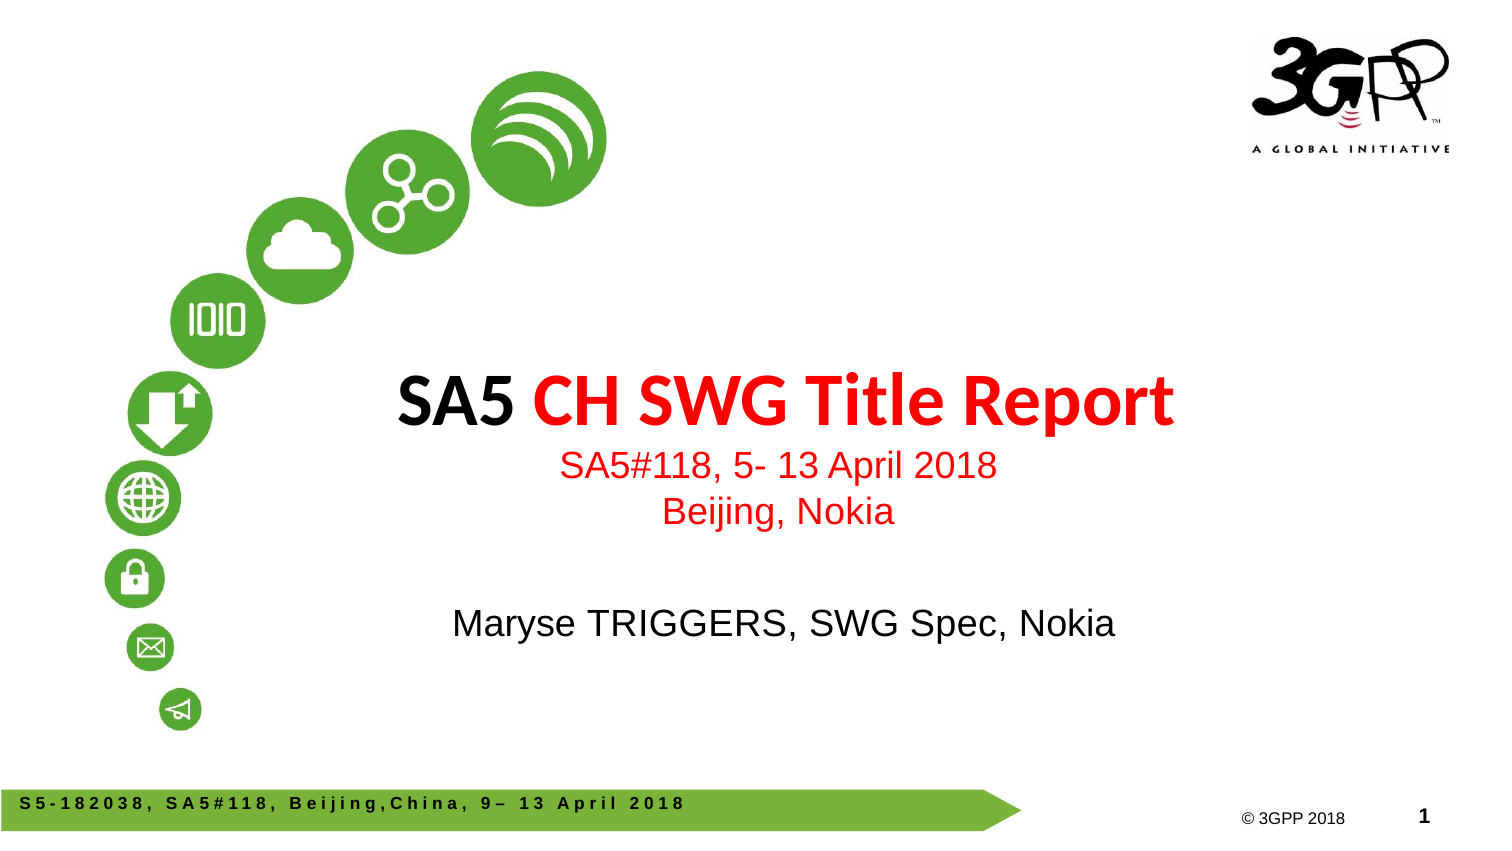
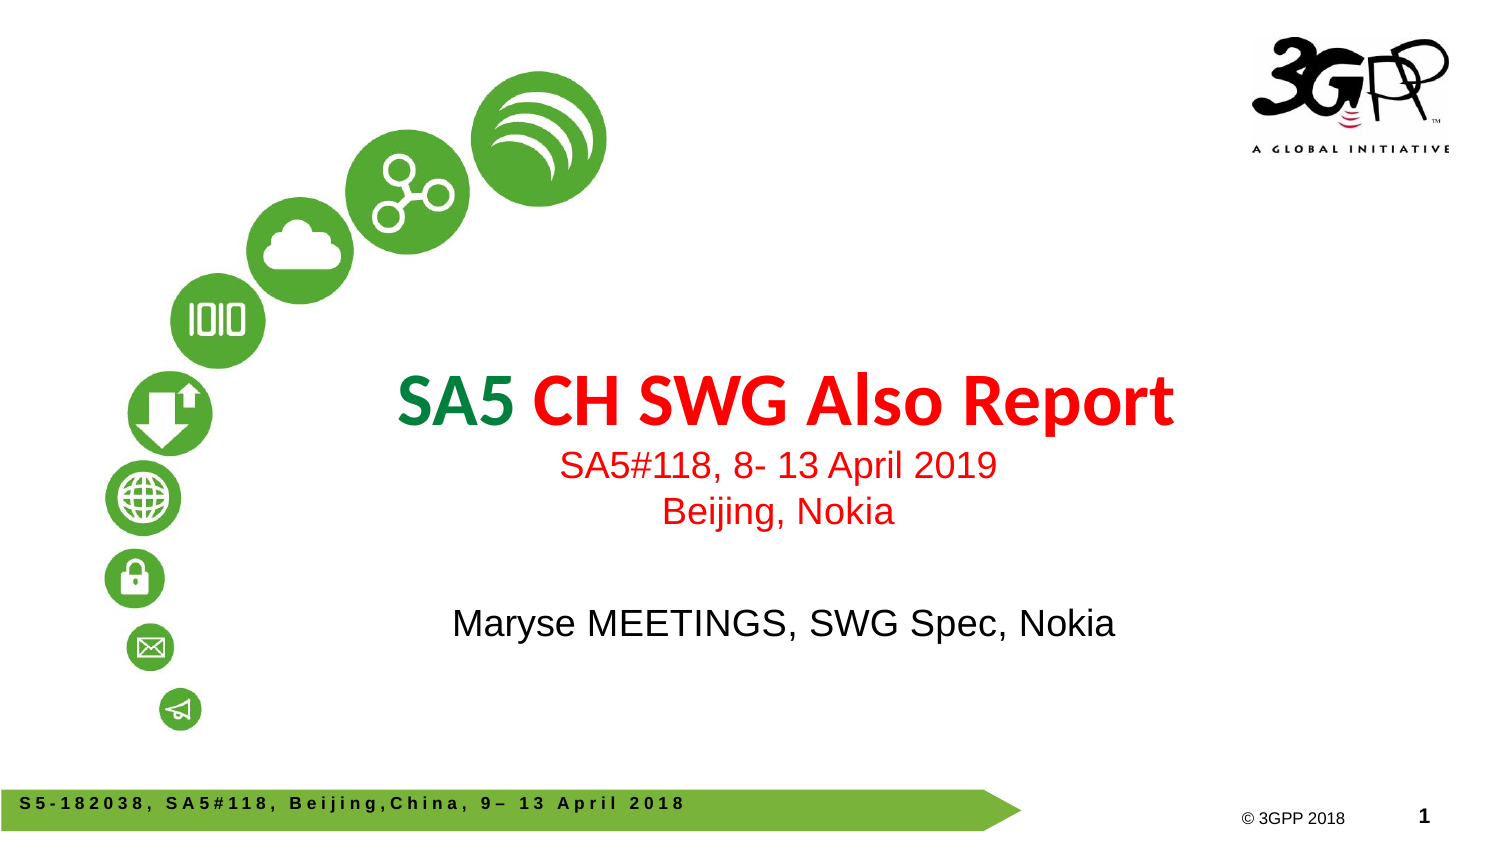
SA5 colour: black -> green (457, 401)
Title: Title -> Also (875, 401)
5-: 5- -> 8- (750, 466)
April 2018: 2018 -> 2019 (956, 466)
TRIGGERS: TRIGGERS -> MEETINGS (692, 623)
